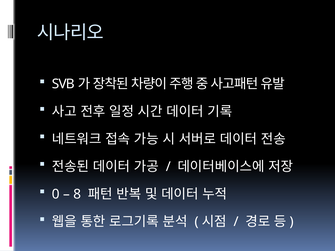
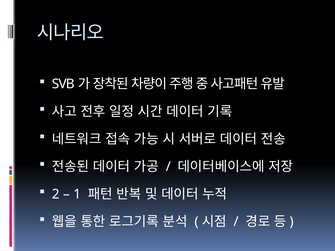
0: 0 -> 2 (56, 194)
8: 8 -> 1 (77, 194)
